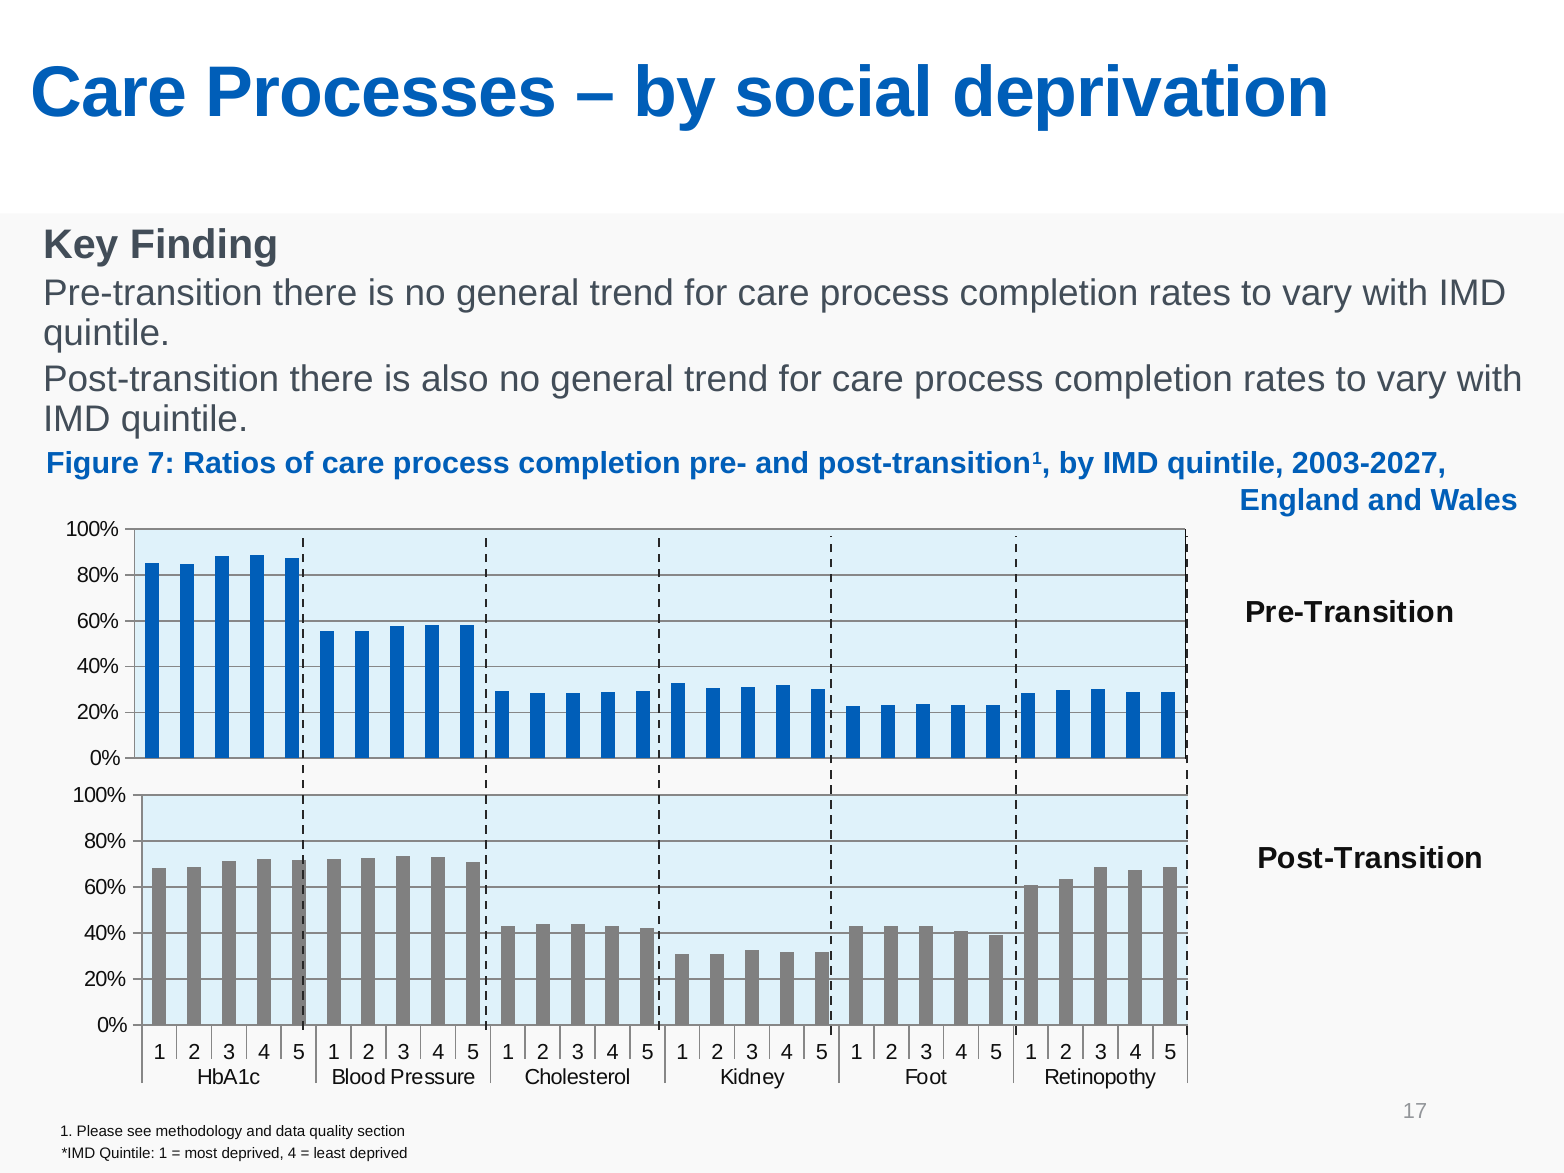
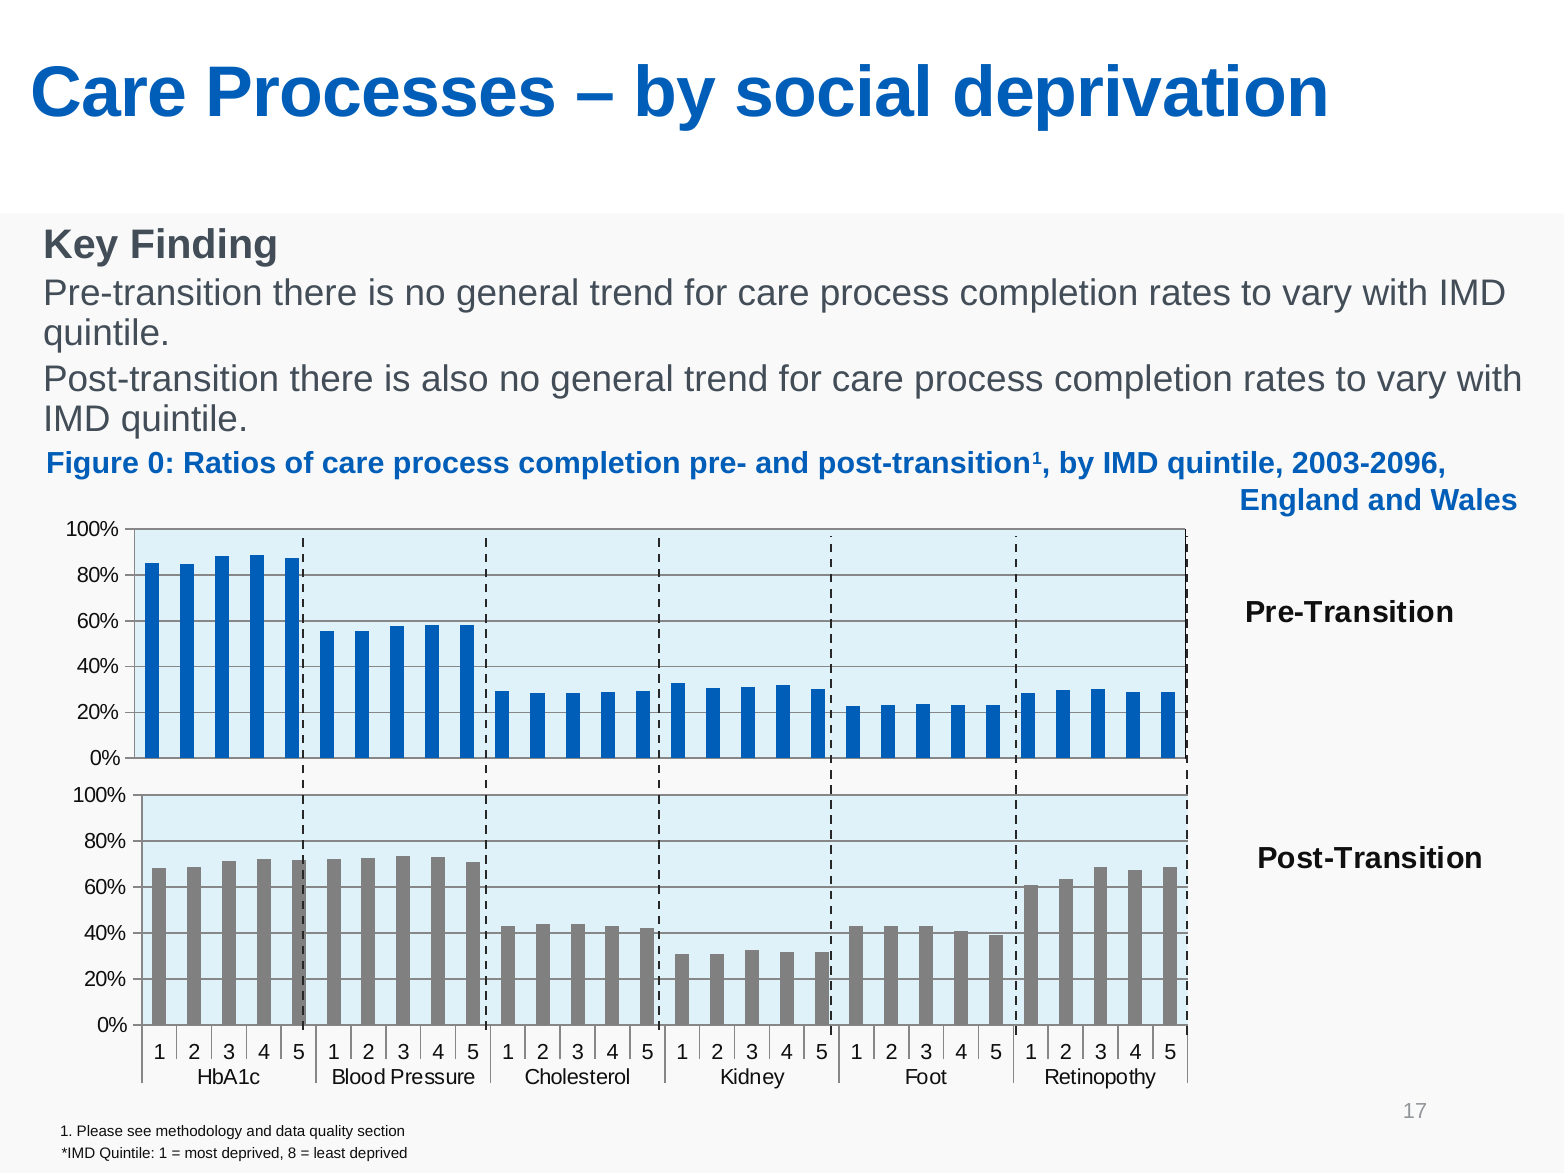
7: 7 -> 0 (161, 463)
2003-2027: 2003-2027 -> 2003-2096 (1369, 463)
deprived 4: 4 -> 8 (292, 1154)
